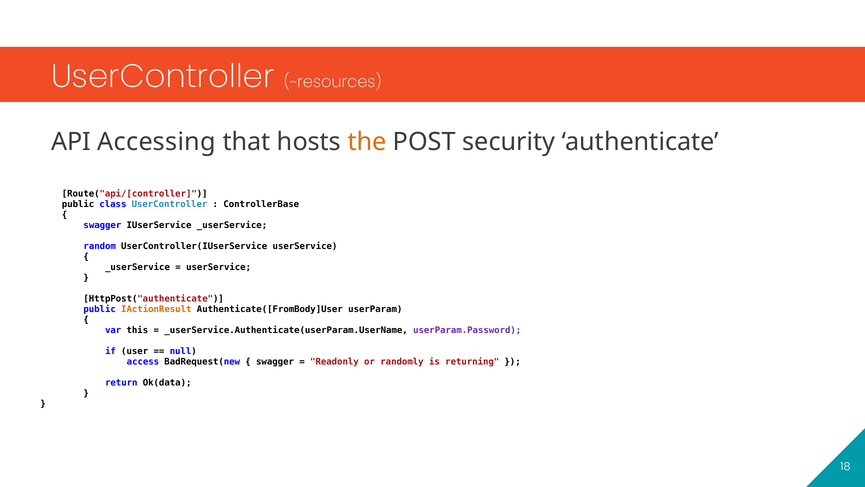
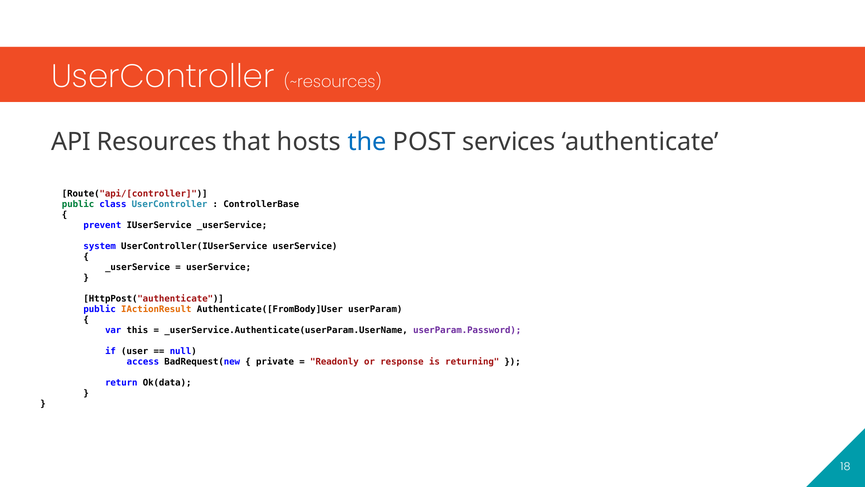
Accessing: Accessing -> Resources (157, 142)
the colour: orange -> blue (367, 142)
security: security -> services (509, 142)
public colour: black -> green (78, 204)
swagger: swagger -> prevent (102, 225)
random: random -> system (100, 246)
swagger: swagger -> private (275, 361)
randomly: randomly -> response (402, 361)
